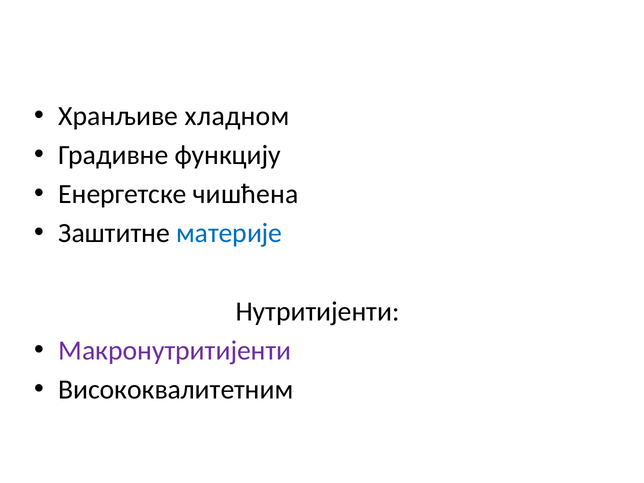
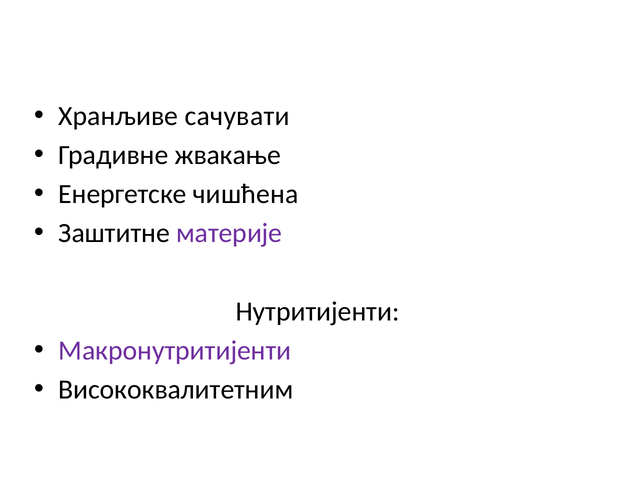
хладном: хладном -> сачувати (237, 116)
функцију: функцију -> жвакање (228, 155)
материје colour: blue -> purple (229, 233)
